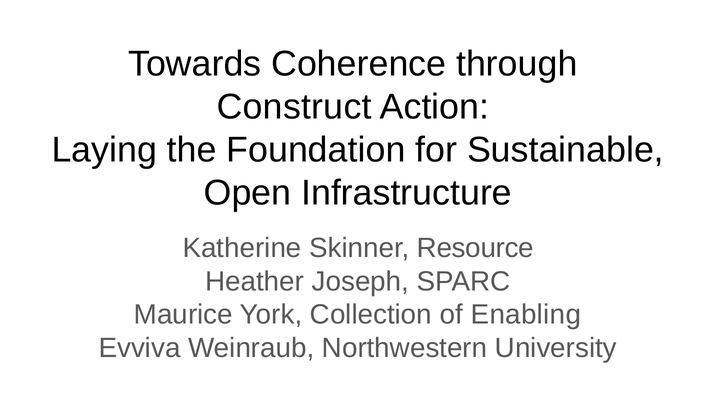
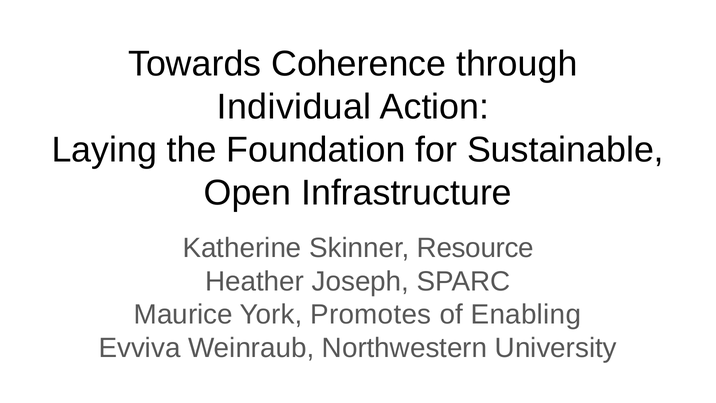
Construct: Construct -> Individual (294, 107)
Collection: Collection -> Promotes (371, 315)
